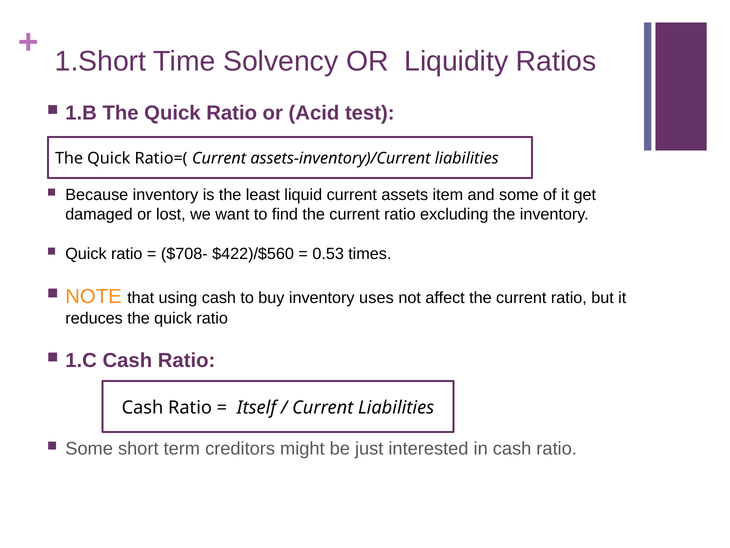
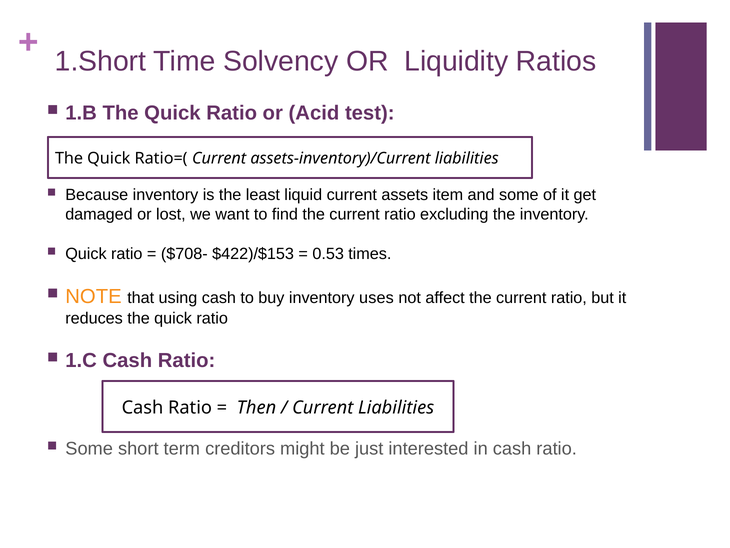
$422)/$560: $422)/$560 -> $422)/$153 (253, 254)
Itself: Itself -> Then (256, 407)
